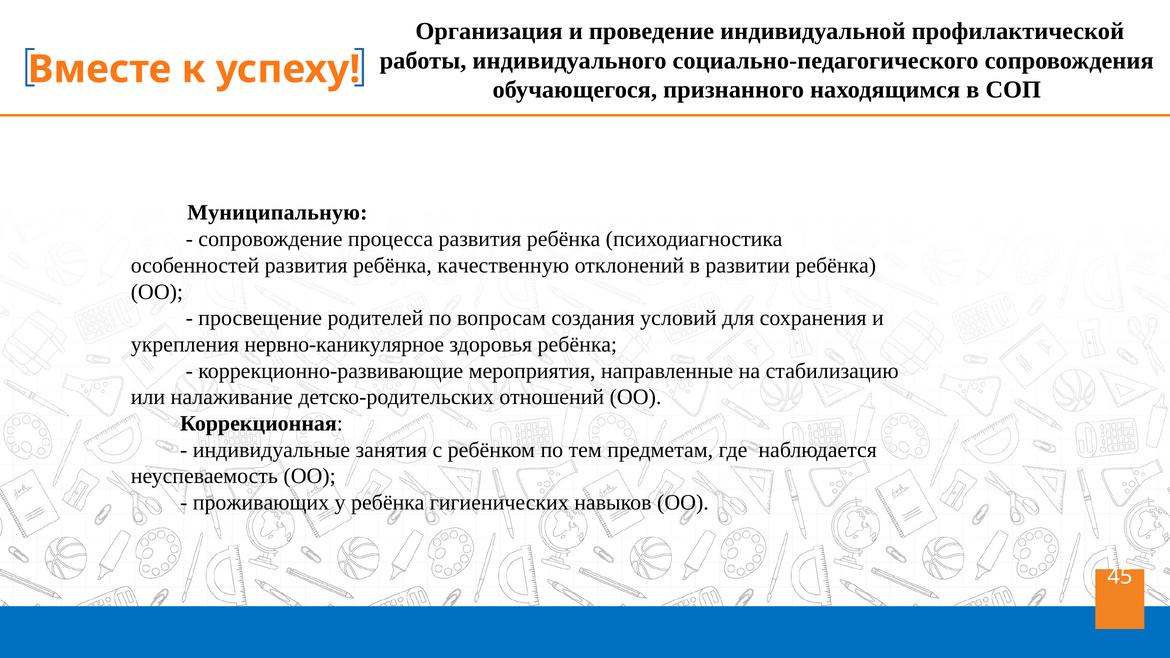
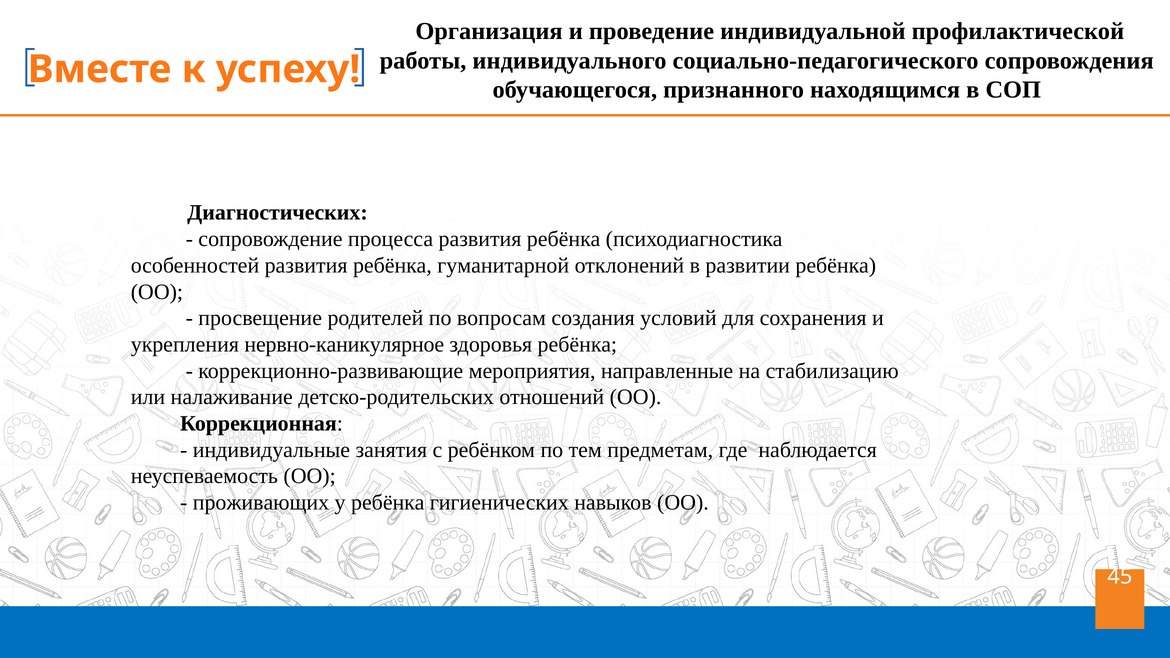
Муниципальную: Муниципальную -> Диагностических (278, 212)
качественную: качественную -> гуманитарной (503, 266)
